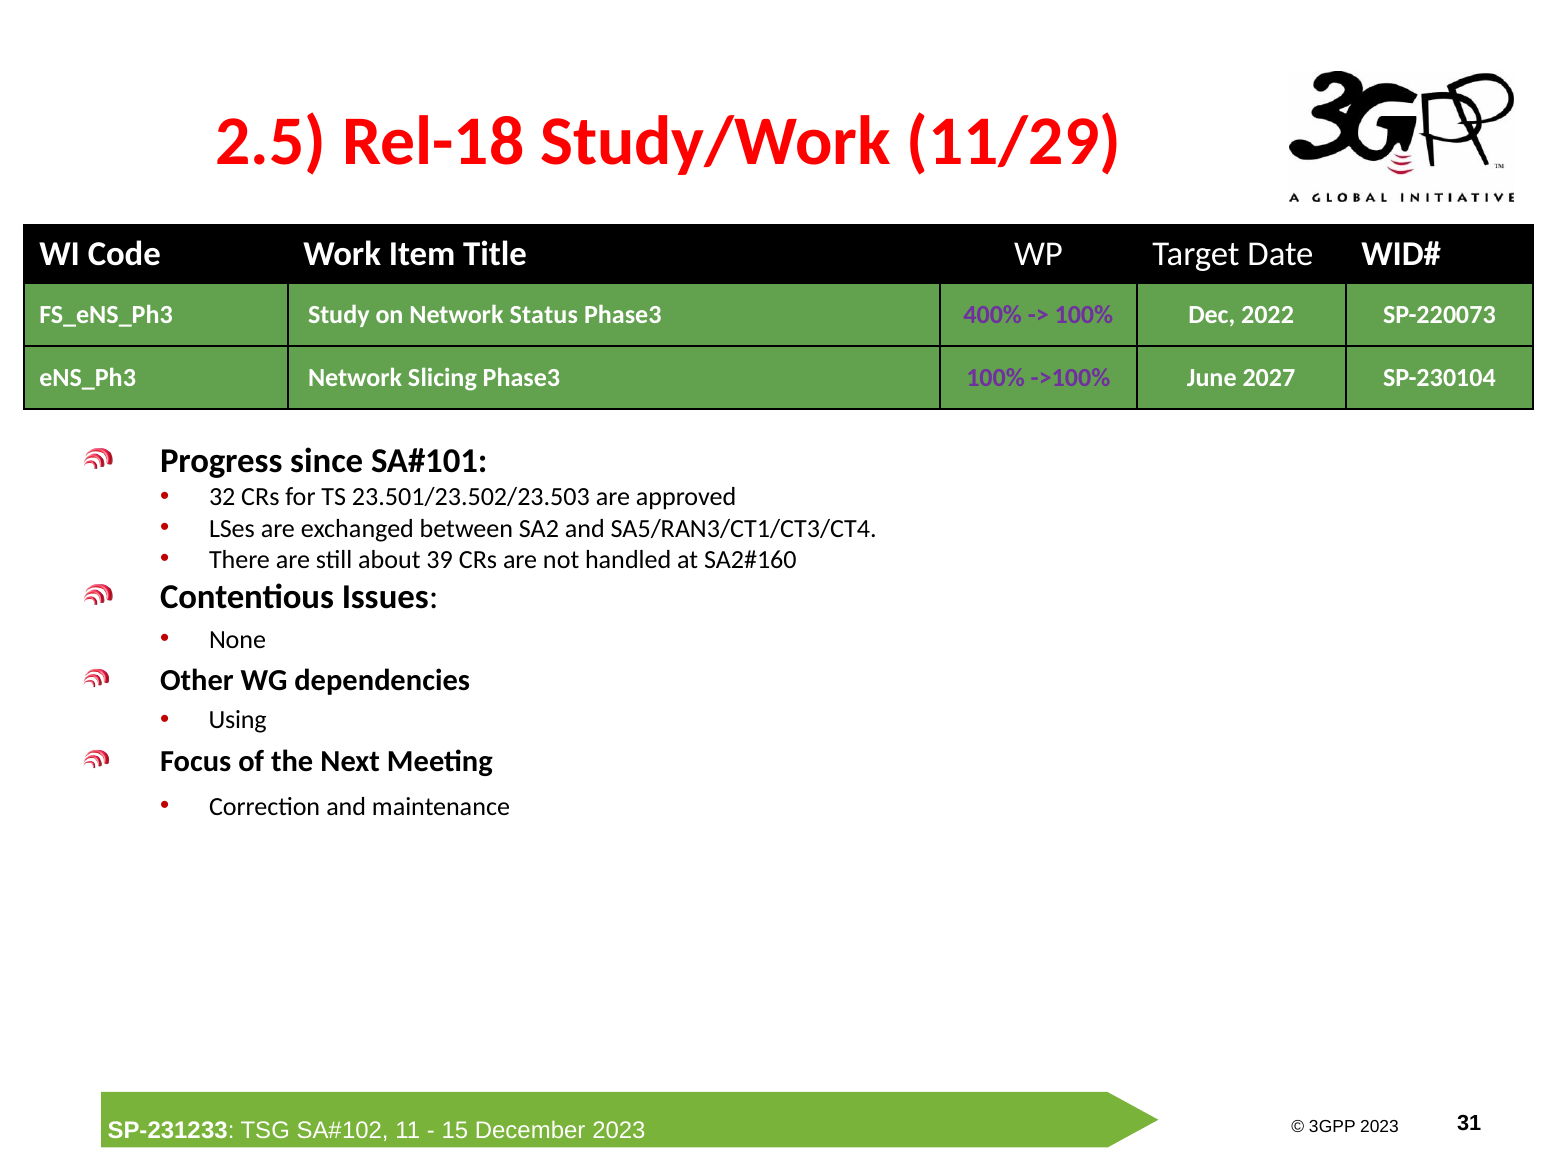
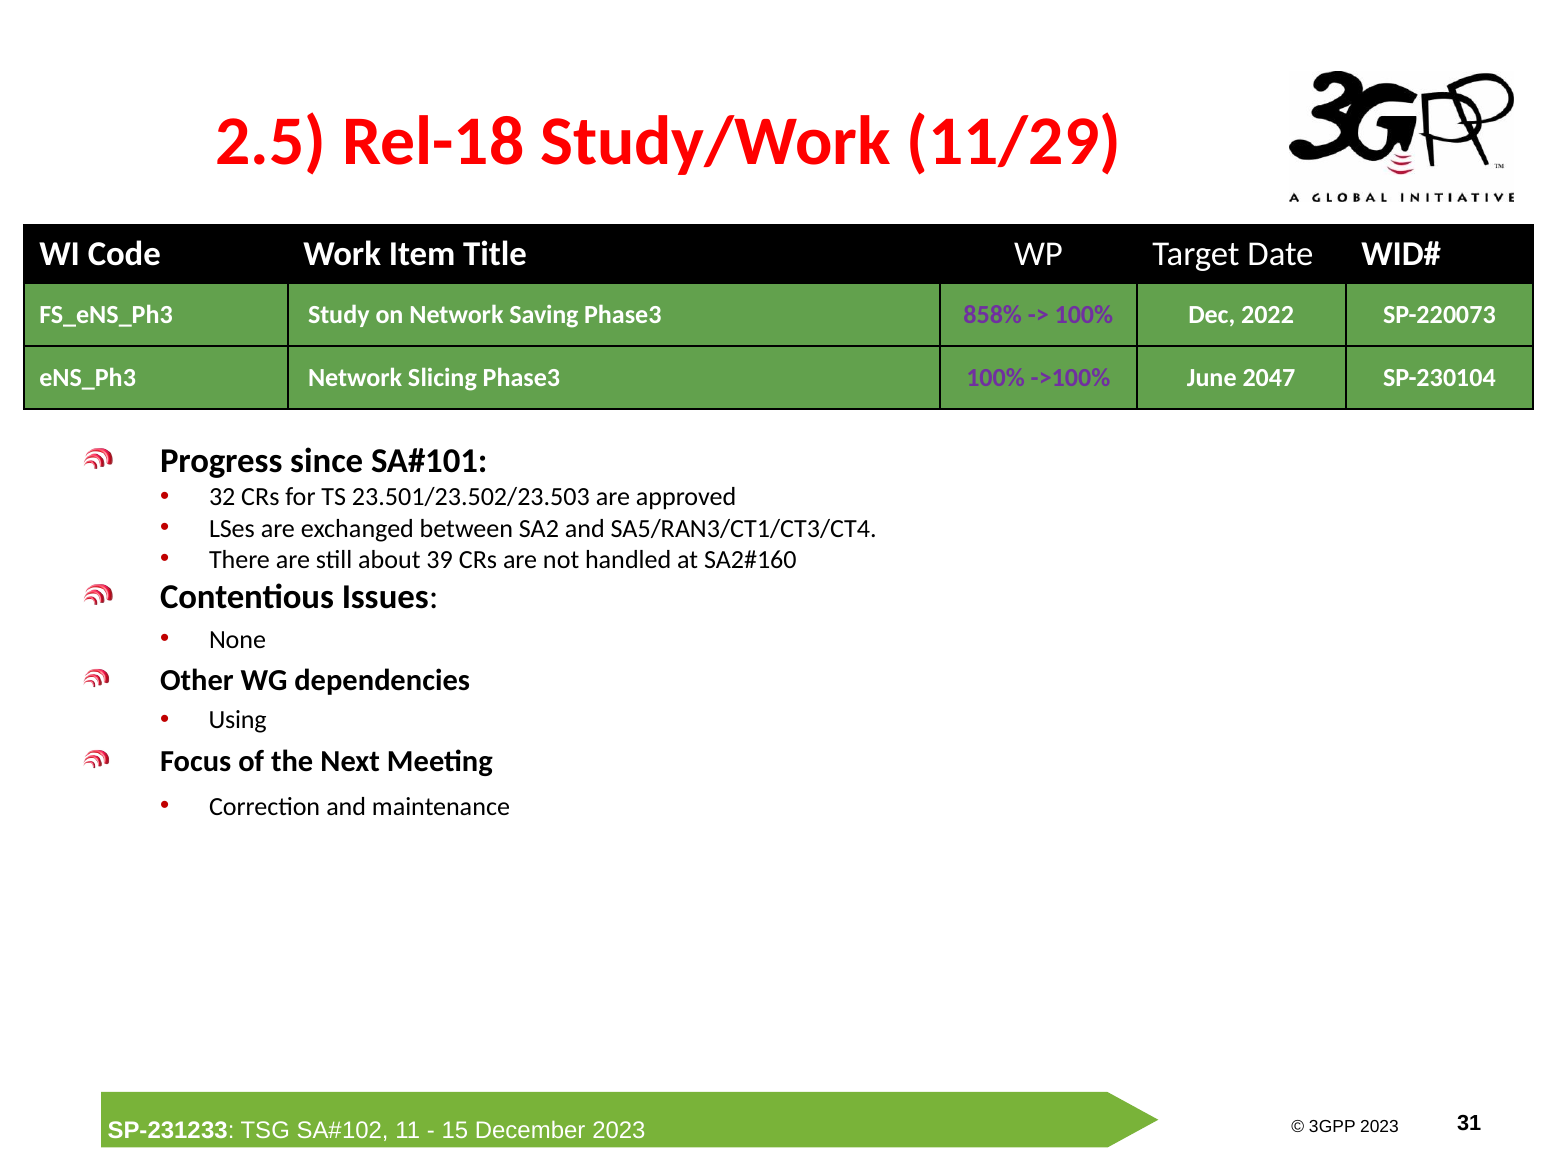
Status: Status -> Saving (544, 315)
400%: 400% -> 858% (993, 315)
2027: 2027 -> 2047 (1269, 378)
